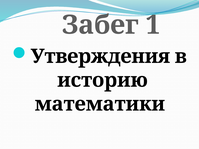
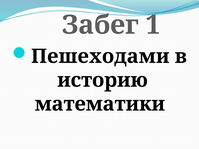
Утверждения: Утверждения -> Пешеходами (100, 56)
